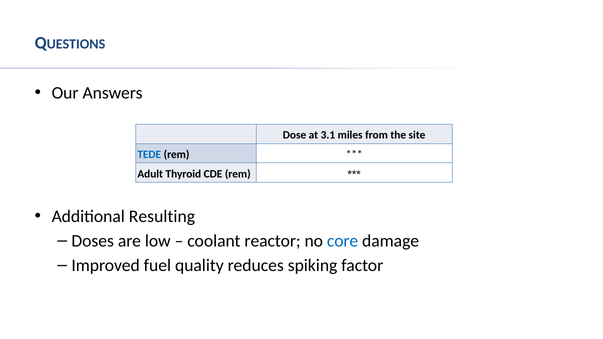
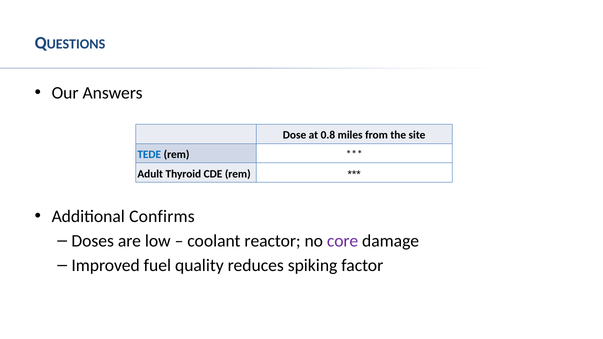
3.1: 3.1 -> 0.8 (328, 135)
Resulting: Resulting -> Confirms (162, 216)
core colour: blue -> purple (343, 241)
